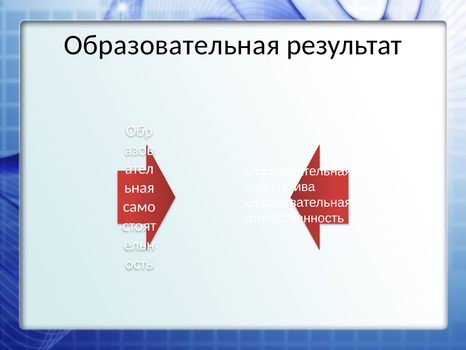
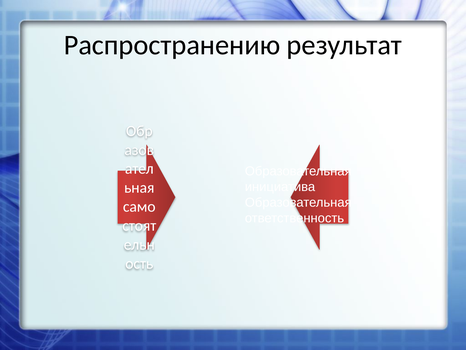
Образовательная: Образовательная -> Распространению (172, 45)
